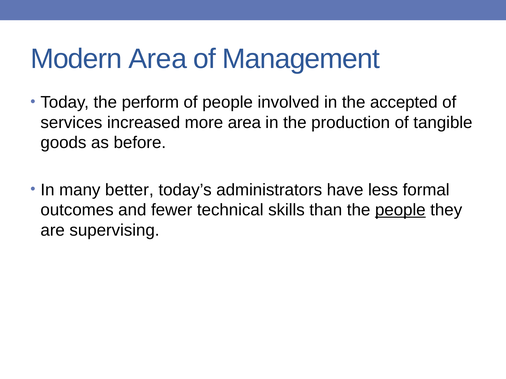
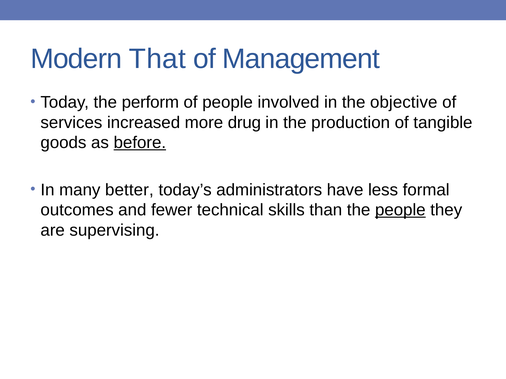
Modern Area: Area -> That (157, 59)
accepted: accepted -> objective (404, 102)
more area: area -> drug (244, 123)
before underline: none -> present (140, 143)
